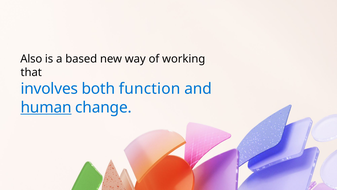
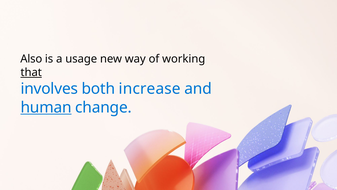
based: based -> usage (81, 59)
that underline: none -> present (31, 72)
function: function -> increase (150, 89)
